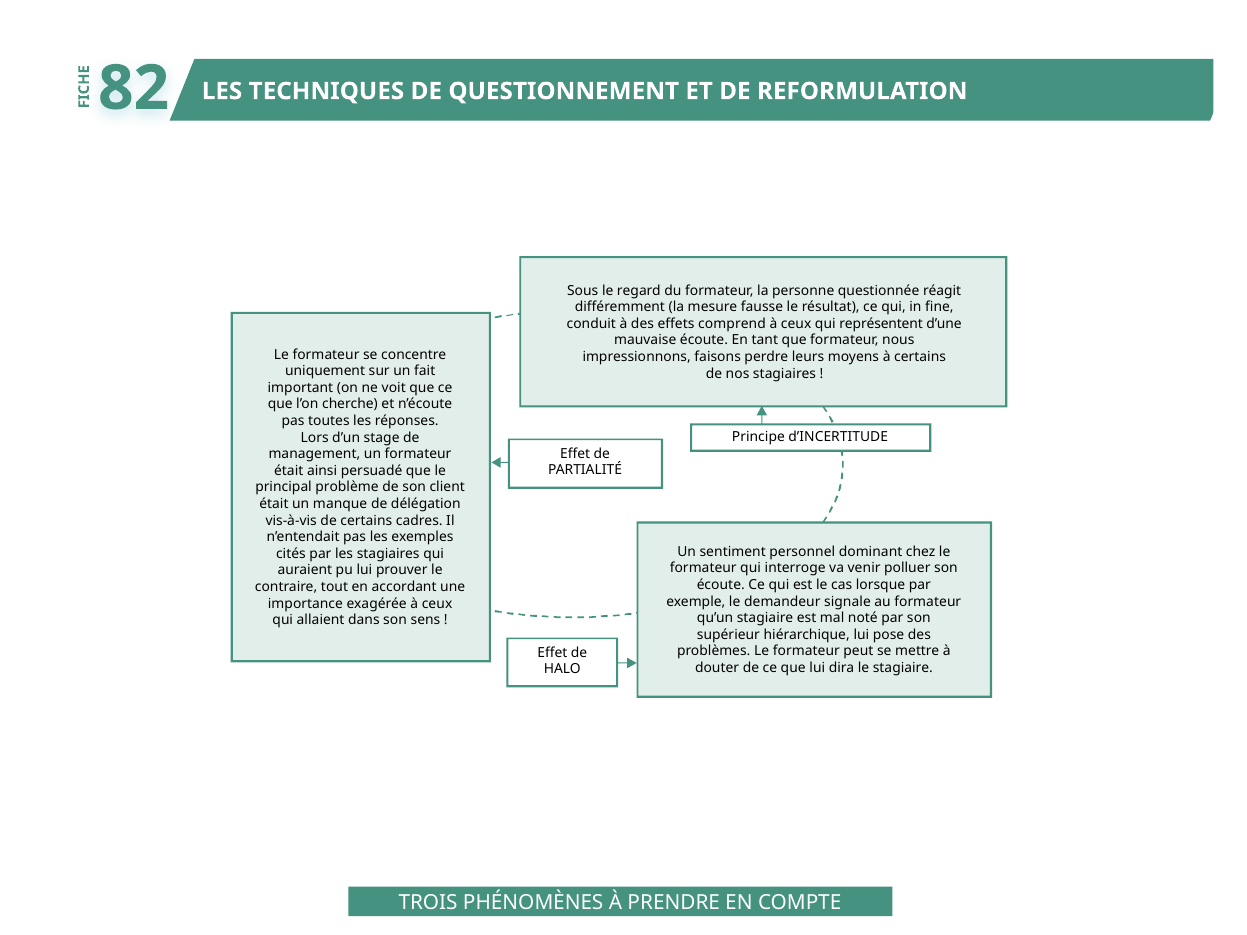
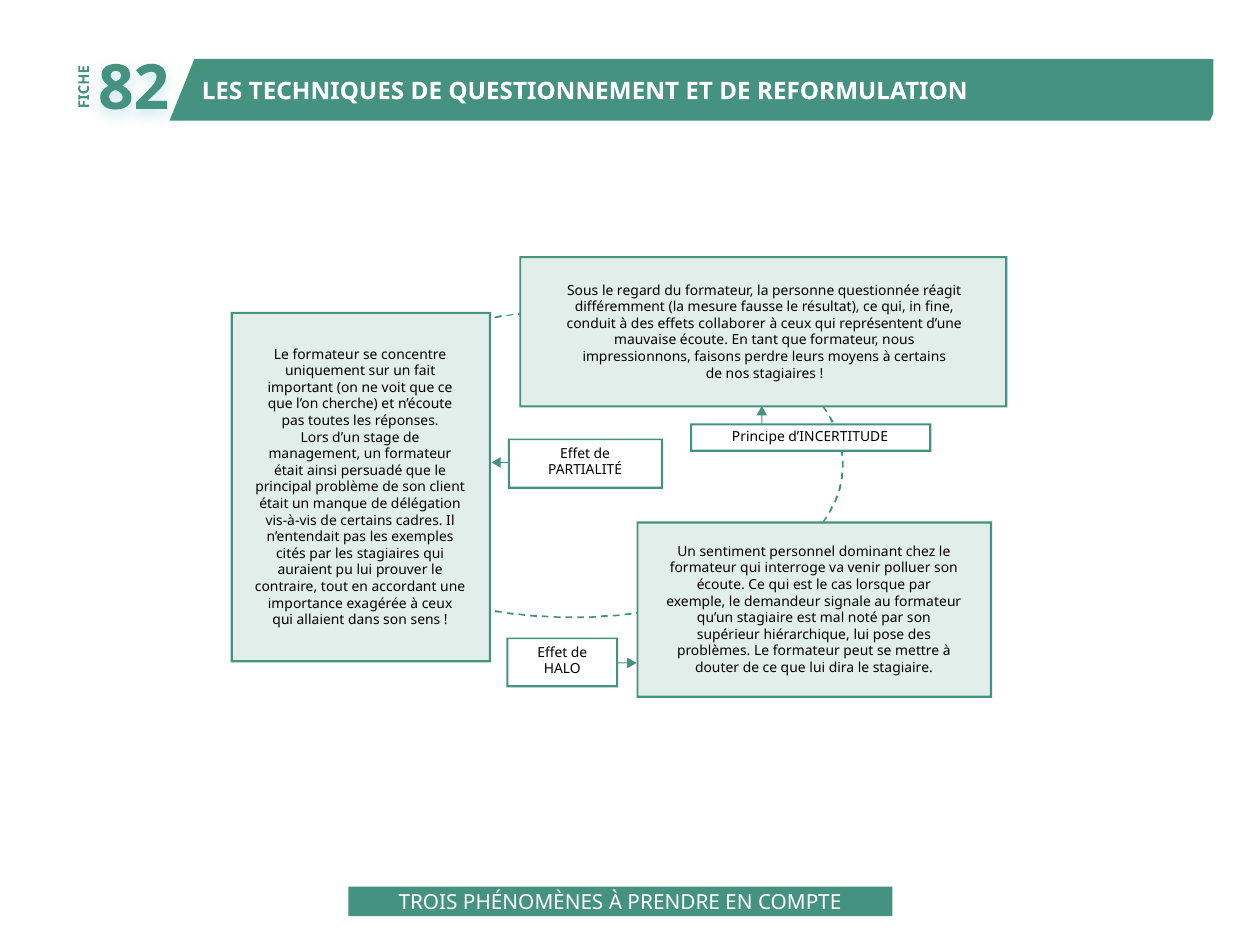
comprend: comprend -> collaborer (732, 324)
